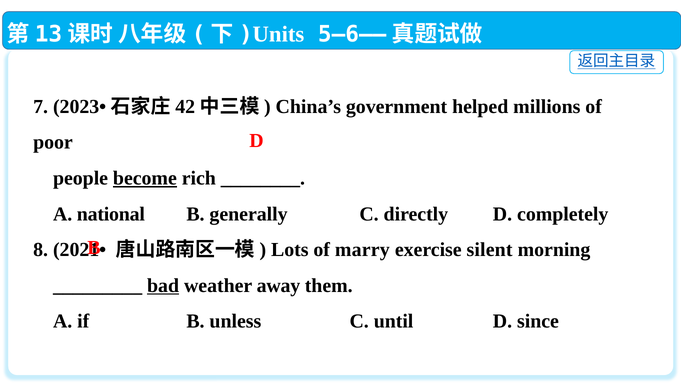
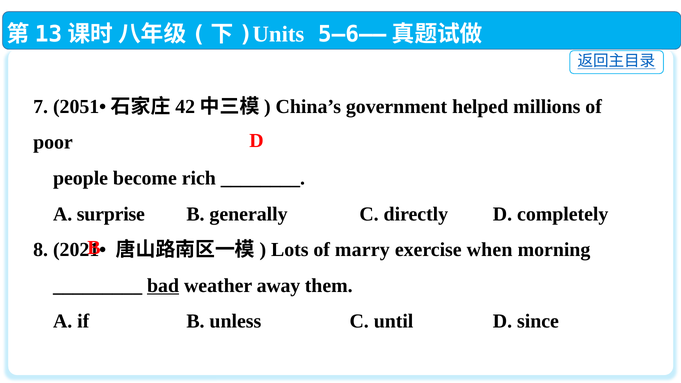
2023•: 2023• -> 2051• (80, 107)
become underline: present -> none (145, 178)
national: national -> surprise (111, 214)
silent: silent -> when (490, 250)
